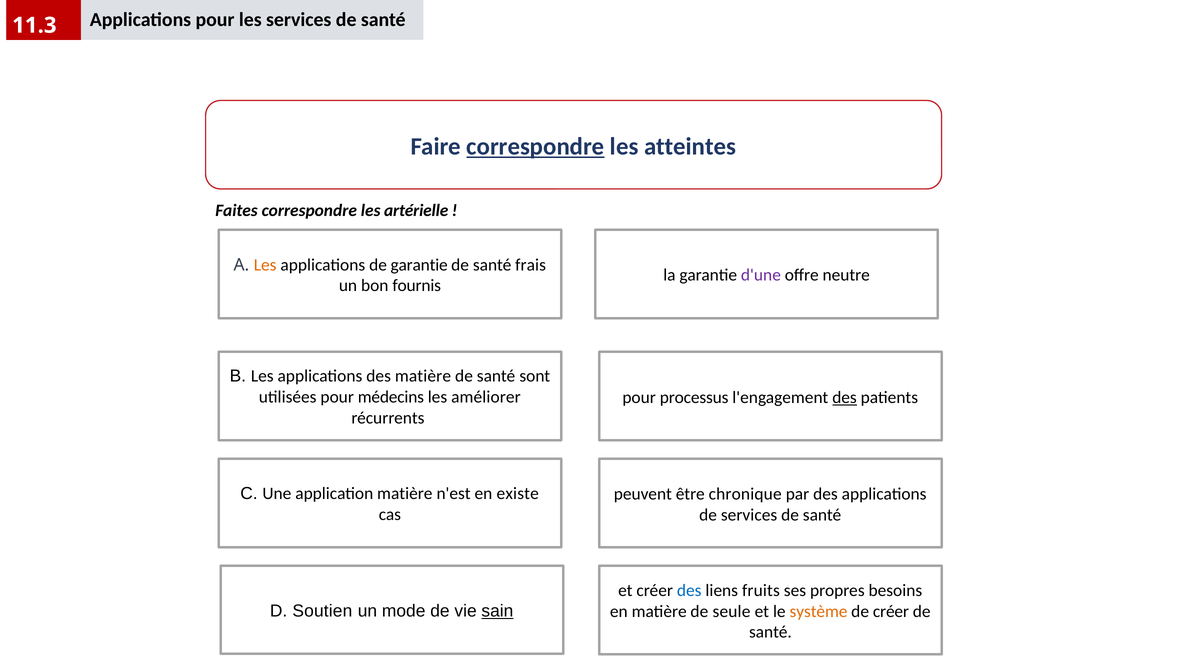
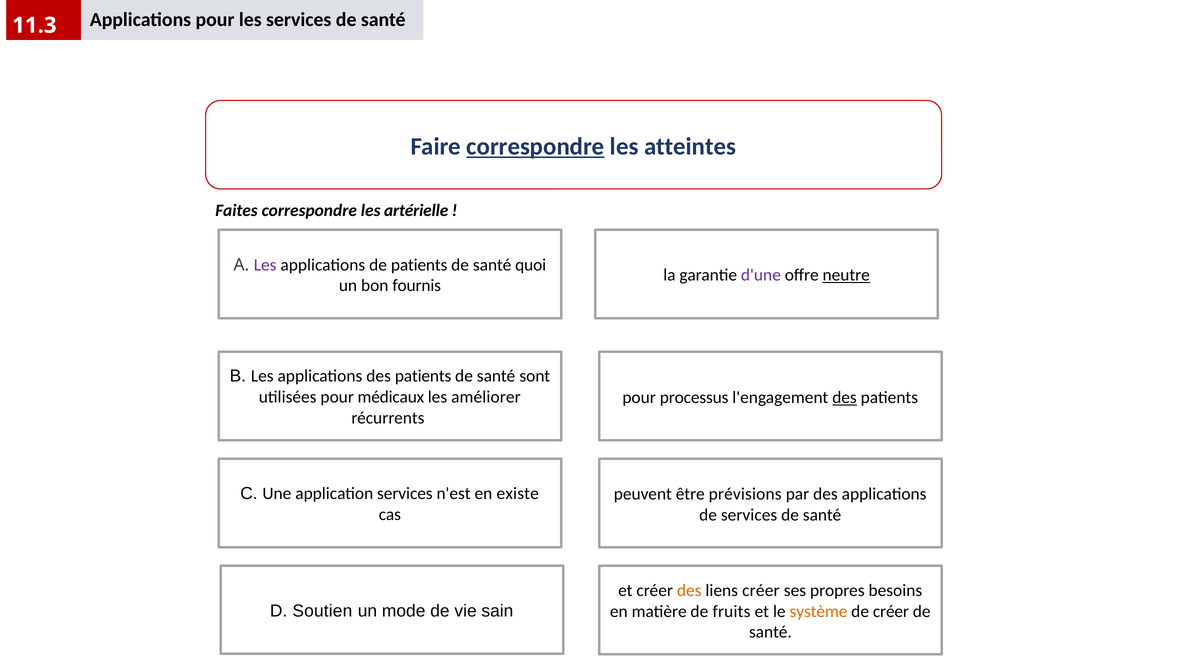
Les colour: orange -> purple (265, 265)
de garantie: garantie -> patients (419, 265)
frais: frais -> quoi (531, 265)
neutre underline: none -> present (846, 275)
applications des matière: matière -> patients (423, 376)
médecins: médecins -> médicaux (391, 397)
application matière: matière -> services (405, 494)
chronique: chronique -> prévisions (745, 494)
des colour: blue -> orange (689, 590)
liens fruits: fruits -> créer (761, 590)
sain underline: present -> none (497, 611)
seule: seule -> fruits (731, 611)
